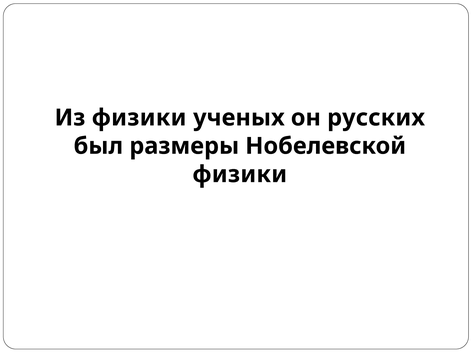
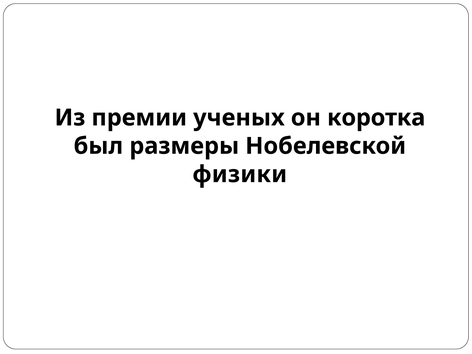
Из физики: физики -> премии (139, 118)
русских: русских -> коротка (376, 118)
